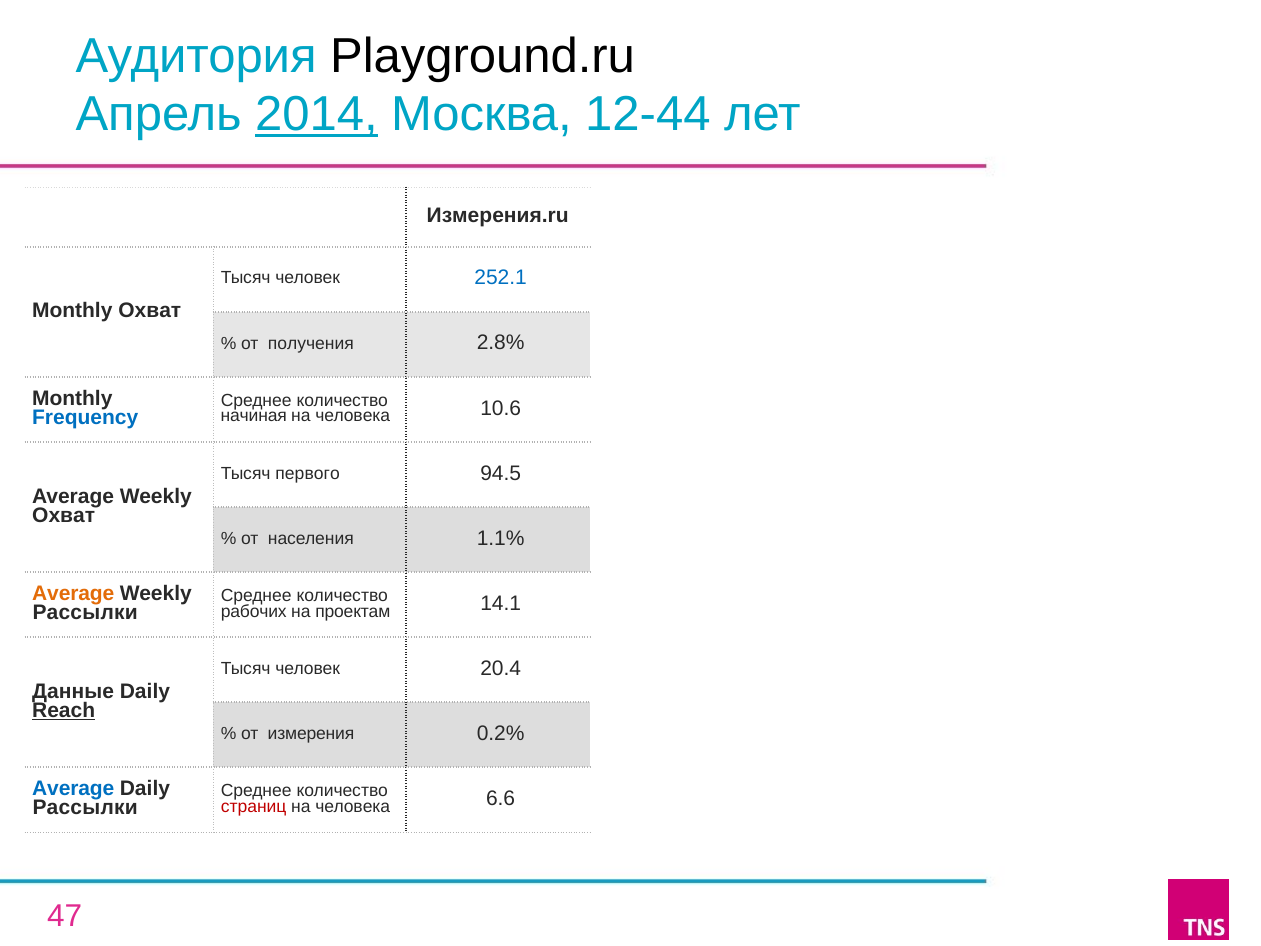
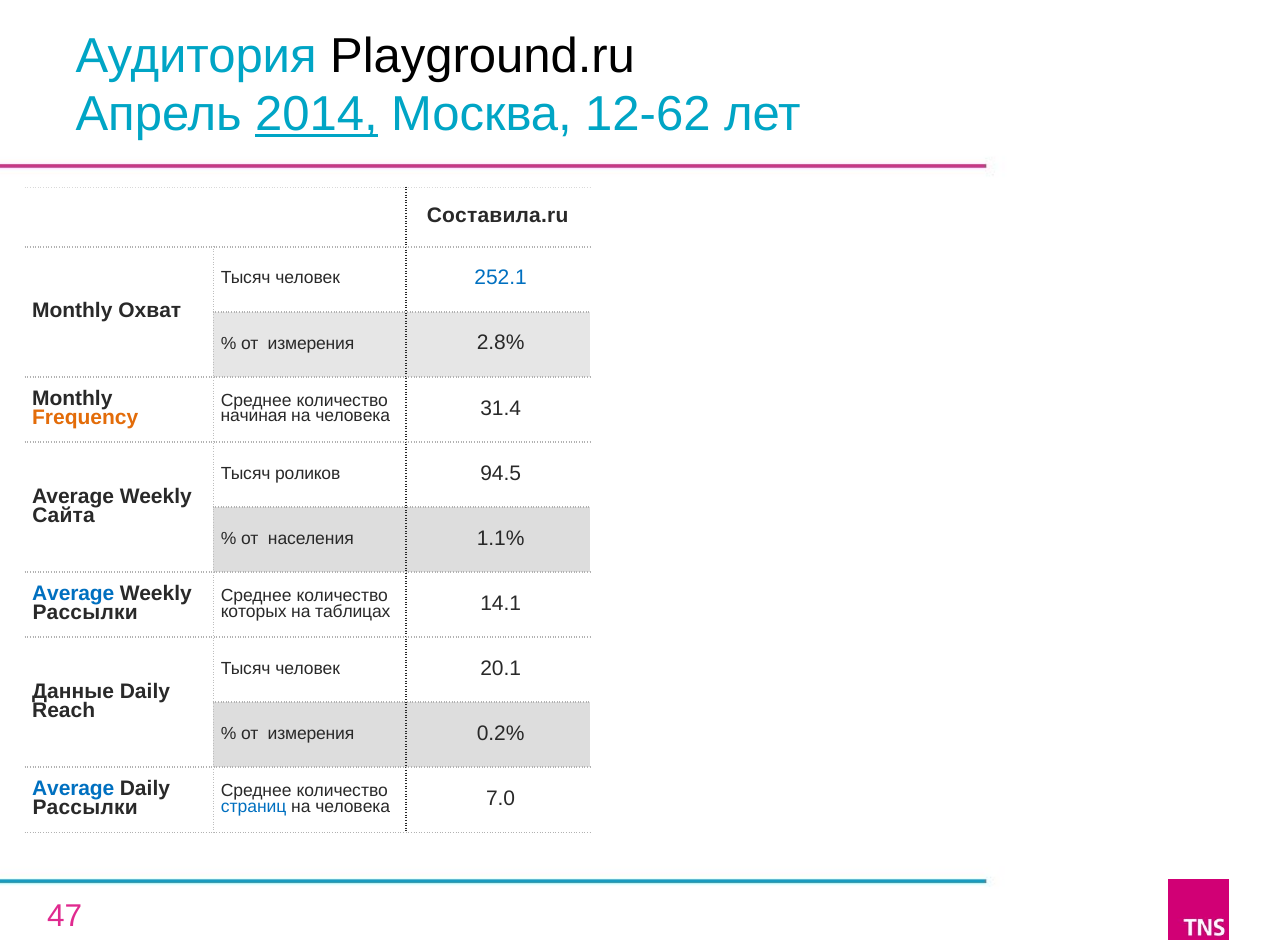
12-44: 12-44 -> 12-62 (648, 115)
Измерения.ru: Измерения.ru -> Составила.ru (498, 216)
получения: получения -> измерения (311, 343)
Frequency colour: blue -> orange (85, 417)
10.6: 10.6 -> 31.4 (501, 408)
первого: первого -> роликов (308, 473)
Охват: Охват -> Сайта (64, 515)
Average colour: orange -> blue (73, 594)
рабочих: рабочих -> которых (254, 611)
проектам: проектам -> таблицах (353, 611)
20.4: 20.4 -> 20.1 (501, 668)
Reach underline: present -> none (64, 710)
страниц colour: red -> blue (254, 806)
6.6: 6.6 -> 7.0 (501, 798)
